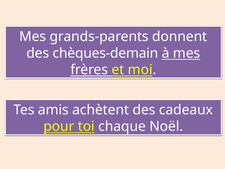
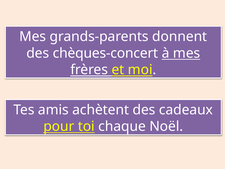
chèques-demain: chèques-demain -> chèques-concert (105, 53)
